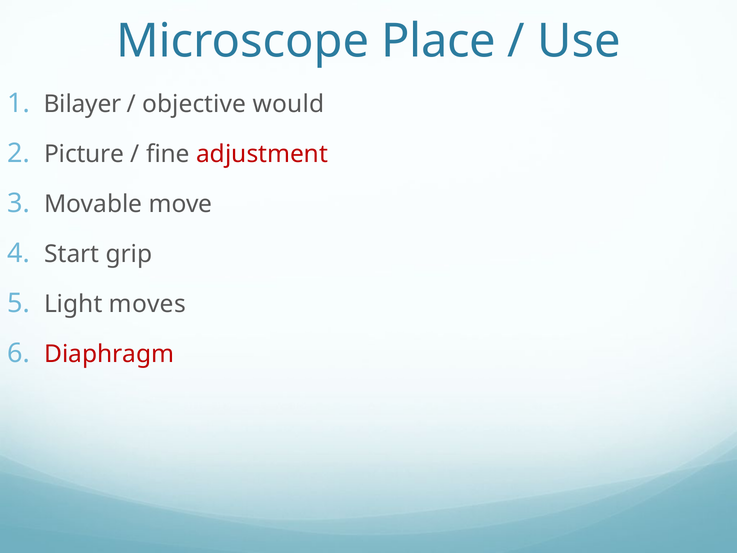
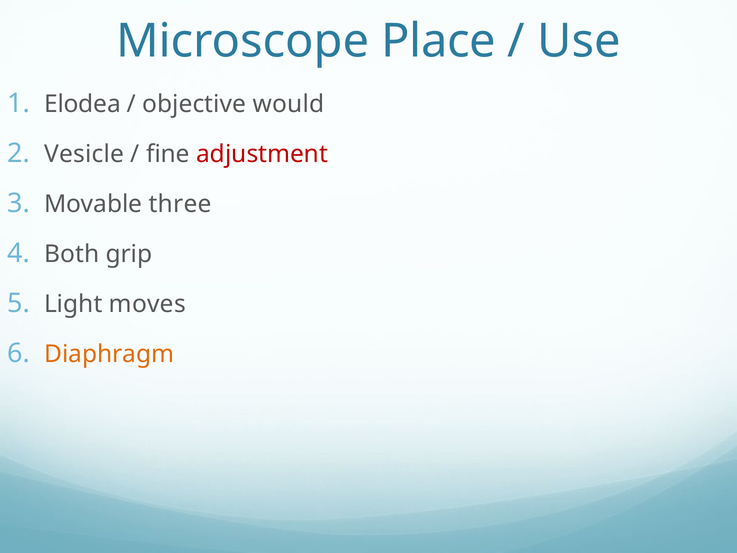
Bilayer: Bilayer -> Elodea (83, 104)
Picture: Picture -> Vesicle (84, 154)
move: move -> three (180, 204)
Start: Start -> Both (72, 254)
Diaphragm colour: red -> orange (109, 354)
